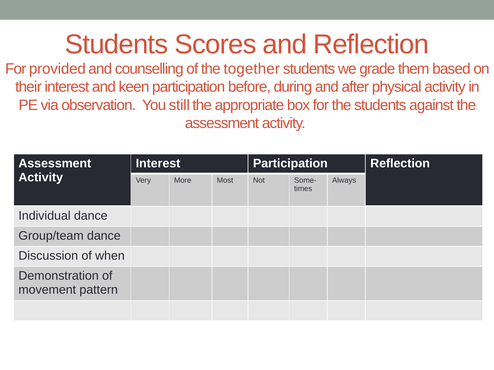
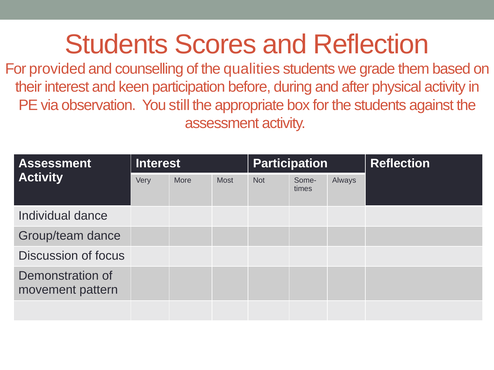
together: together -> qualities (252, 69)
when: when -> focus (110, 256)
